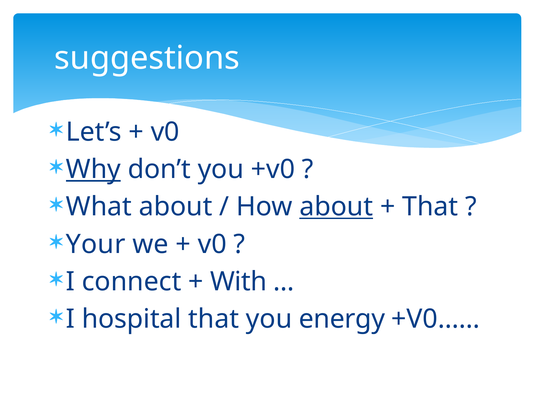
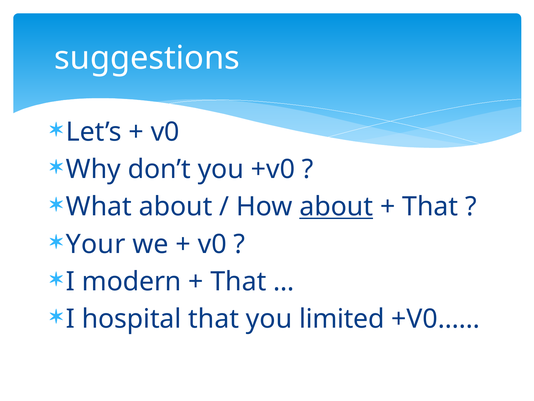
Why underline: present -> none (93, 169)
connect: connect -> modern (132, 281)
With: With -> That (238, 281)
energy: energy -> limited (342, 319)
